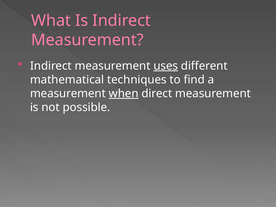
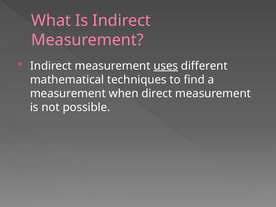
when underline: present -> none (124, 93)
